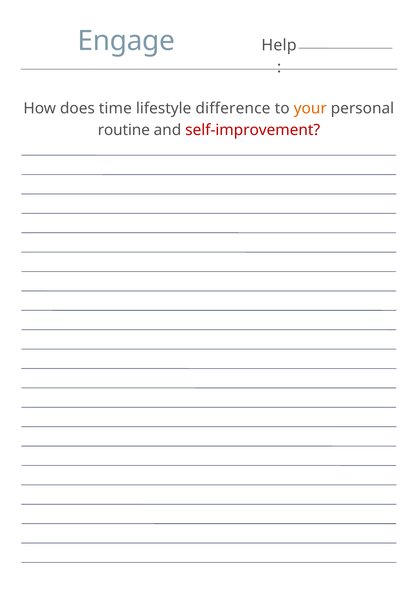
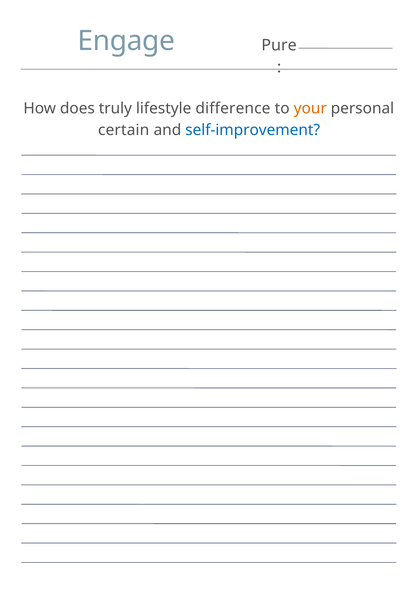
Help: Help -> Pure (279, 45)
time: time -> truly (115, 108)
routine: routine -> certain (124, 130)
self-improvement colour: red -> blue (253, 130)
